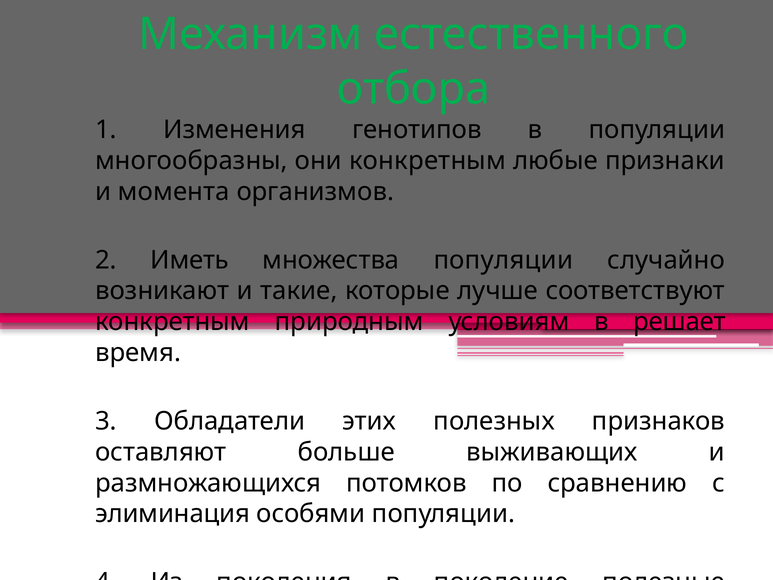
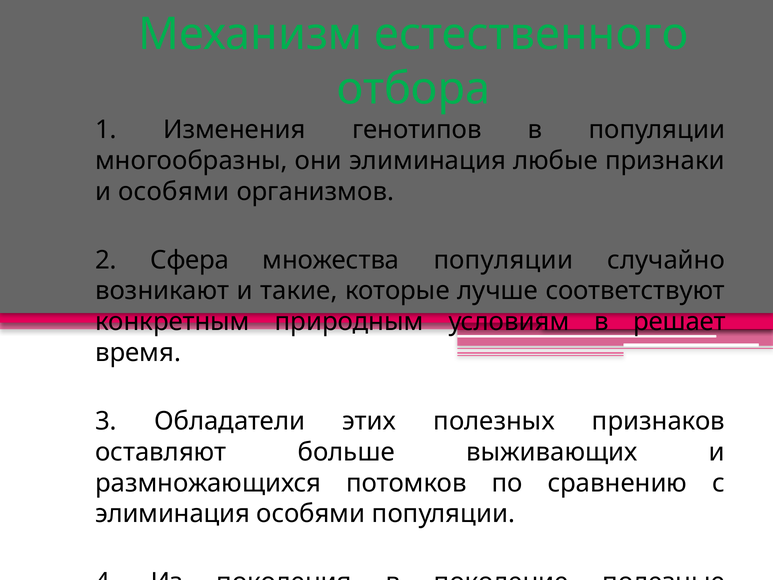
они конкретным: конкретным -> элиминация (428, 161)
и момента: момента -> особями (174, 192)
Иметь: Иметь -> Сфера (190, 260)
